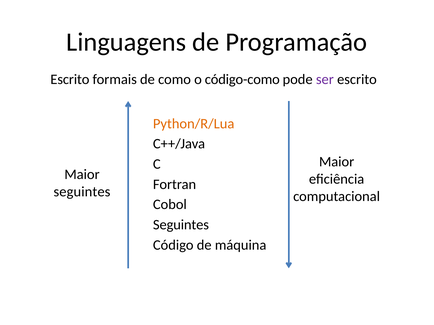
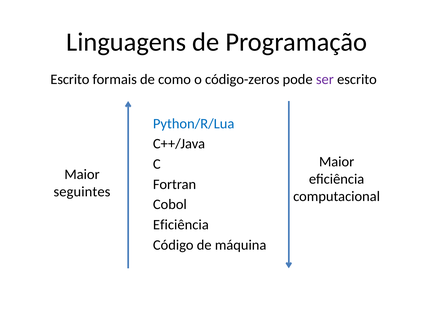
código-como: código-como -> código-zeros (242, 80)
Python/R/Lua colour: orange -> blue (194, 124)
Seguintes: Seguintes -> Eficiência (181, 225)
